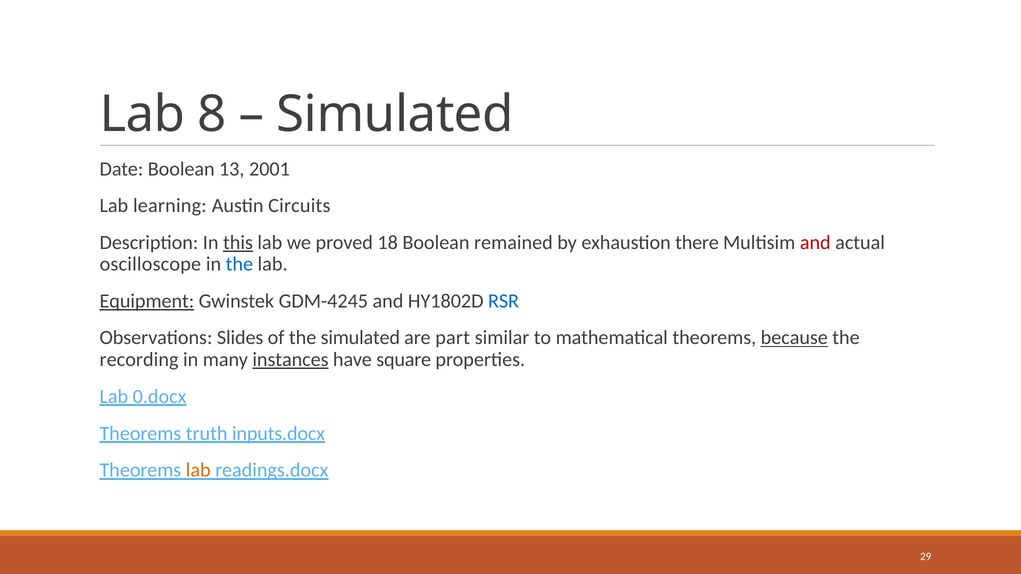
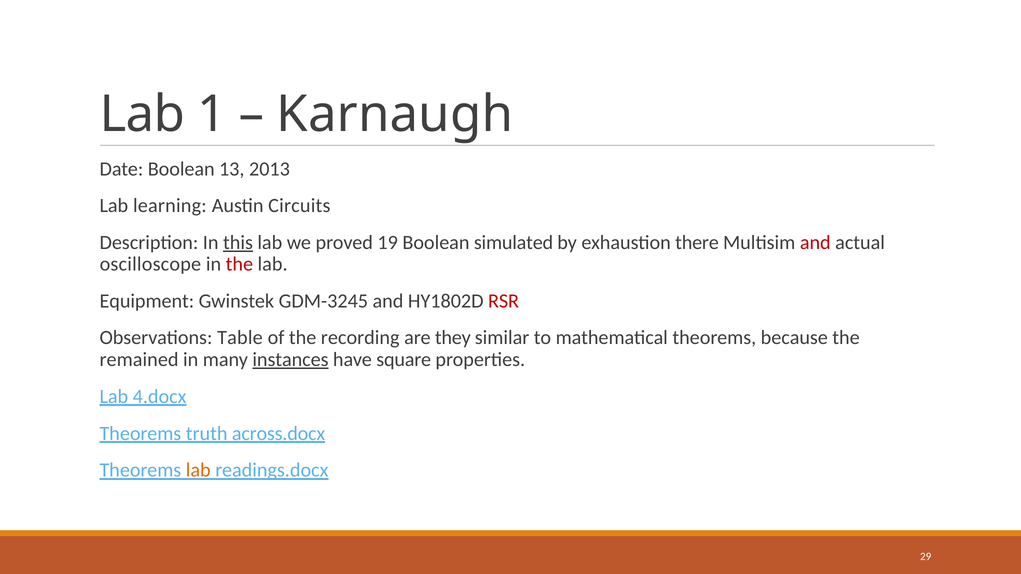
8: 8 -> 1 (212, 114)
Simulated: Simulated -> Karnaugh (395, 114)
2001: 2001 -> 2013 (270, 169)
18: 18 -> 19 (388, 243)
remained: remained -> simulated (514, 243)
the colour: blue -> red (239, 264)
Equipment underline: present -> none (147, 301)
GDM-4245: GDM-4245 -> GDM-3245 (323, 301)
RSR colour: blue -> red (504, 301)
Slides: Slides -> Table (240, 338)
the simulated: simulated -> recording (360, 338)
part: part -> they (453, 338)
because underline: present -> none (794, 338)
recording: recording -> remained (139, 360)
0.docx: 0.docx -> 4.docx (160, 397)
inputs.docx: inputs.docx -> across.docx (279, 434)
